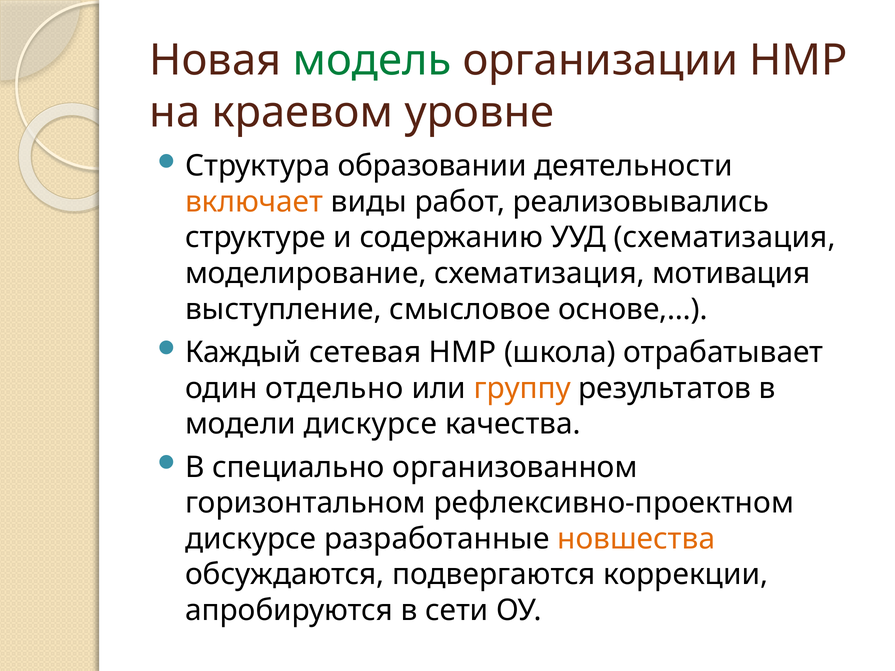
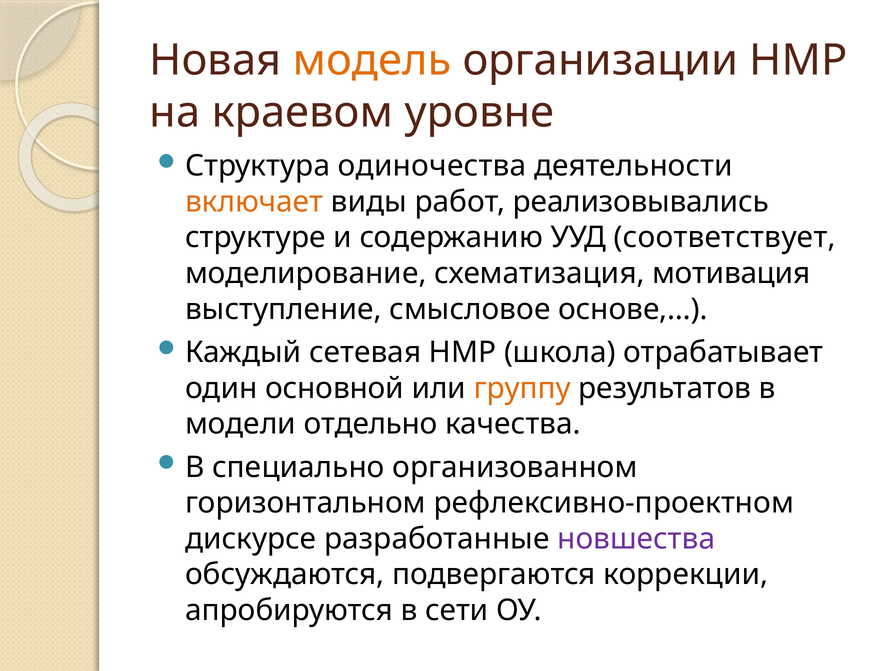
модель colour: green -> orange (372, 60)
образовании: образовании -> одиночества (432, 166)
УУД схематизация: схематизация -> соответствует (725, 238)
отдельно: отдельно -> основной (335, 388)
модели дискурсе: дискурсе -> отдельно (371, 424)
новшества colour: orange -> purple (636, 539)
